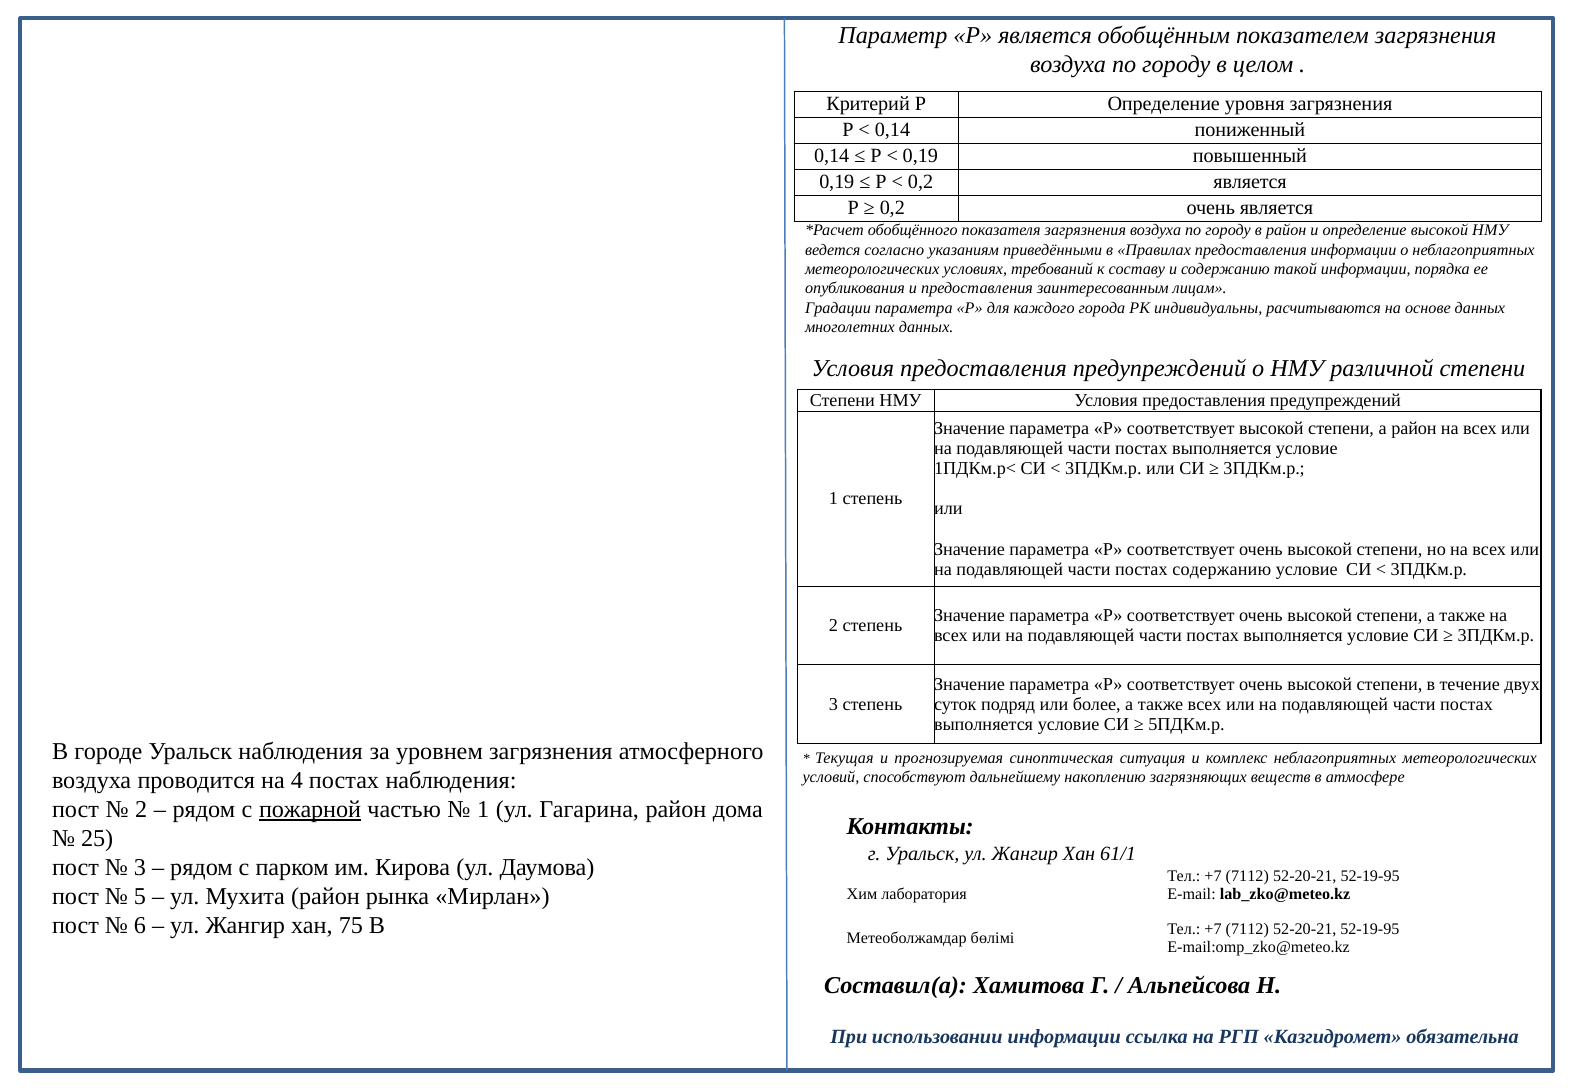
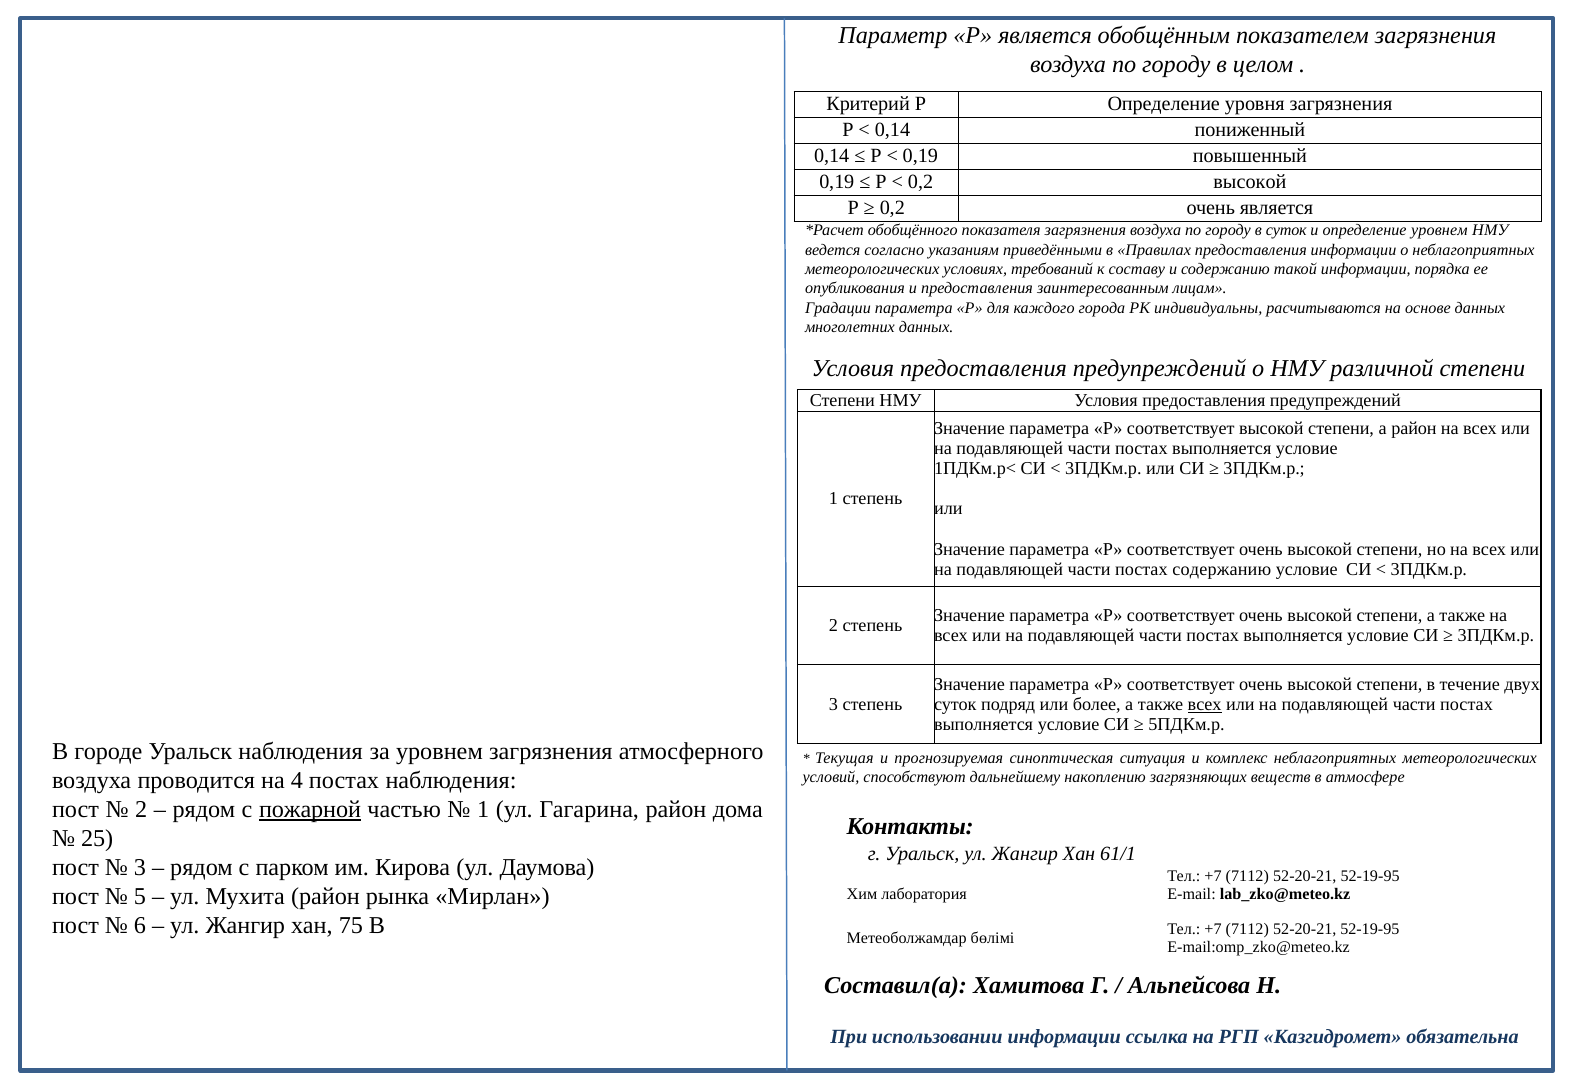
0,2 является: является -> высокой (1250, 182)
в район: район -> суток (1286, 231)
определение высокой: высокой -> уровнем (1439, 231)
всех underline: none -> present (1205, 705)
